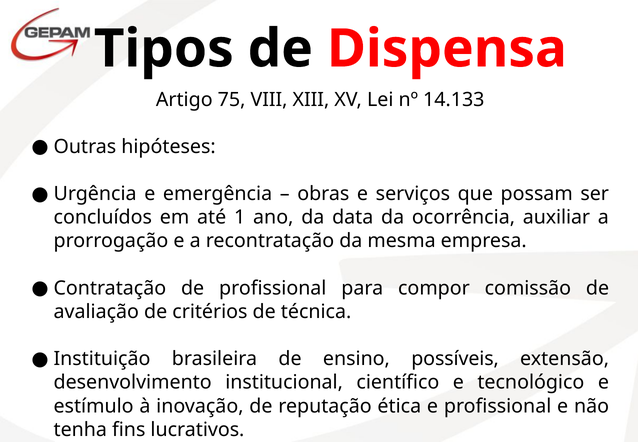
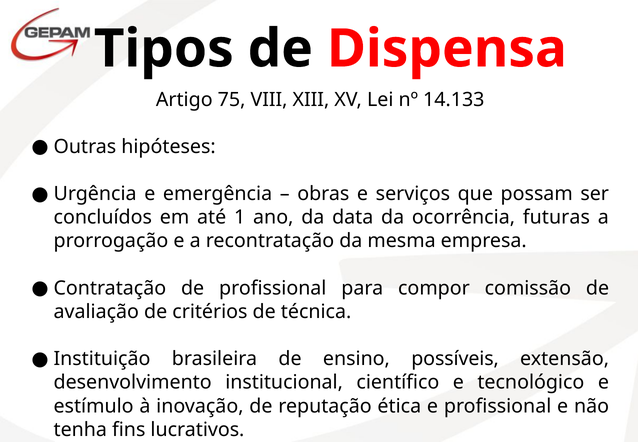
auxiliar: auxiliar -> futuras (556, 217)
